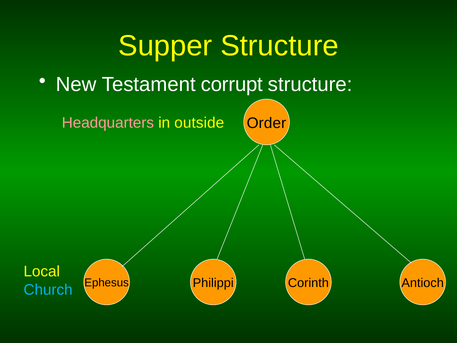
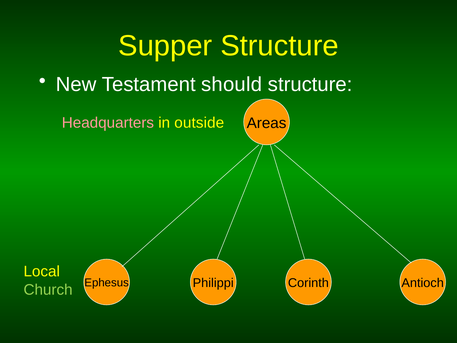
corrupt: corrupt -> should (232, 84)
Order: Order -> Areas (267, 123)
Church colour: light blue -> light green (48, 290)
